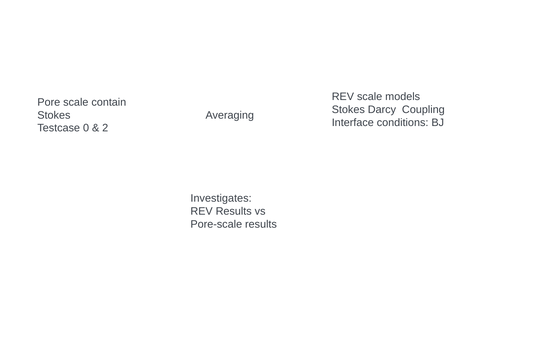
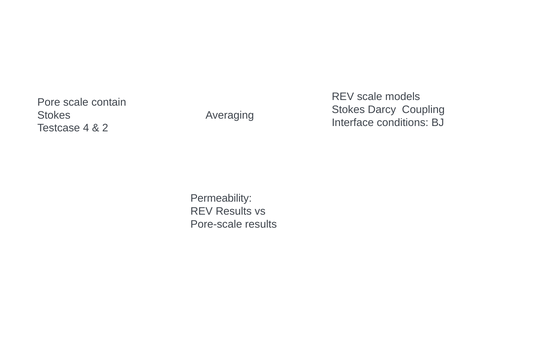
0: 0 -> 4 (86, 128)
Investigates: Investigates -> Permeability (221, 198)
